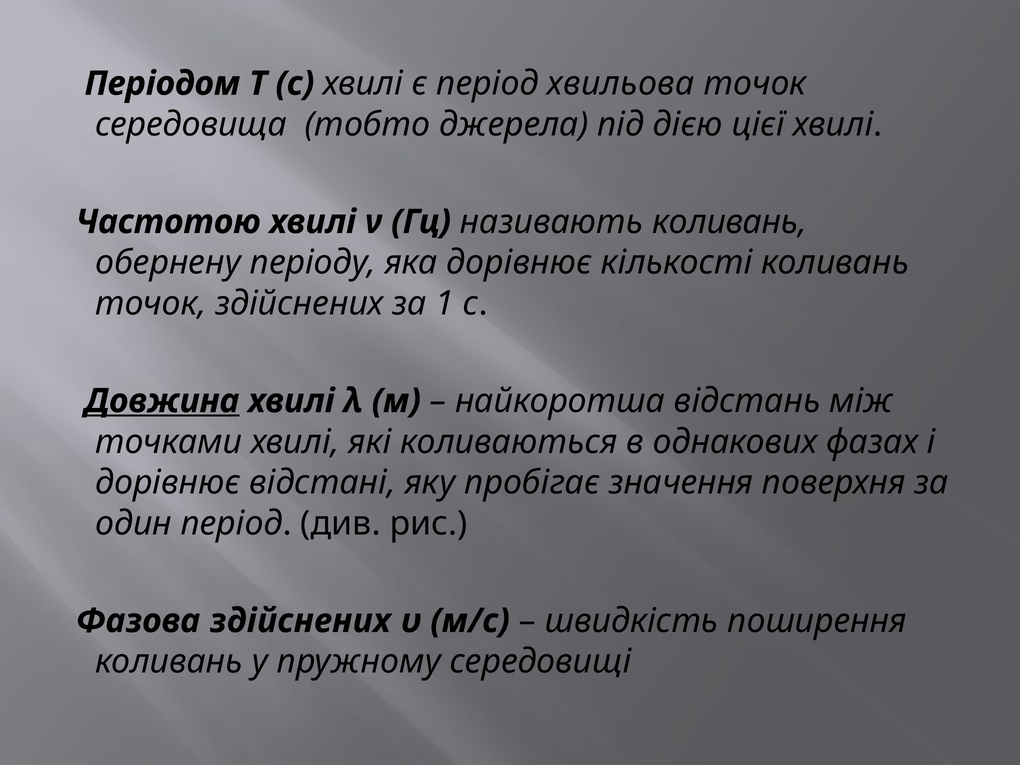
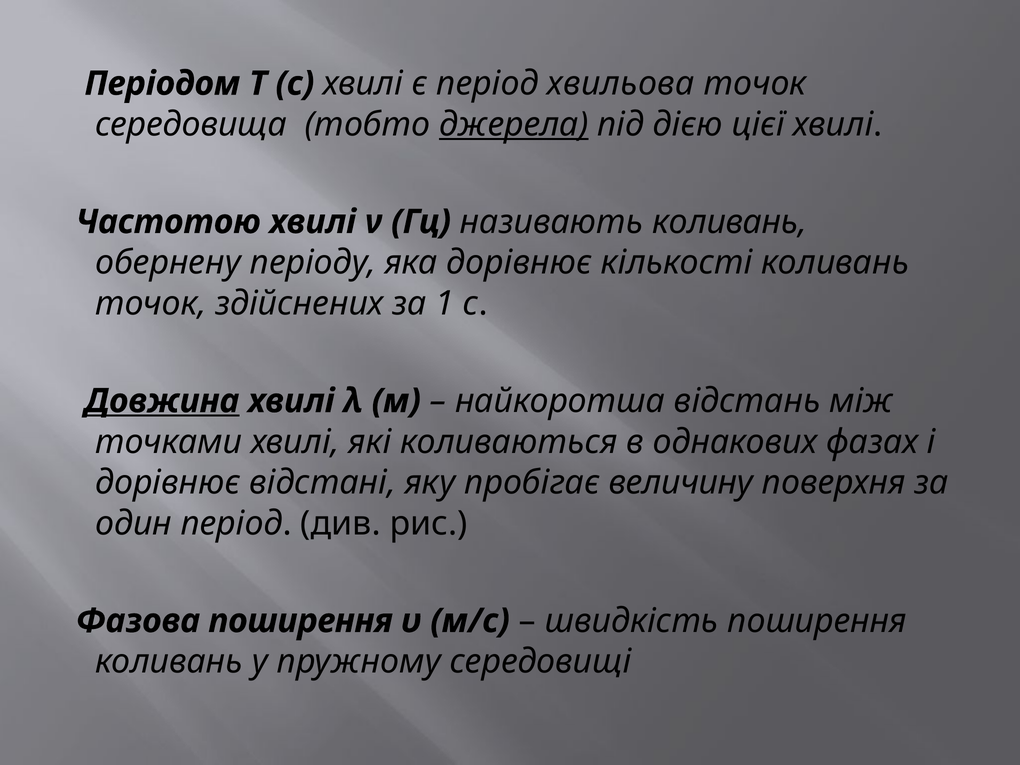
джерела underline: none -> present (514, 124)
значення: значення -> величину (681, 483)
Фазова здійснених: здійснених -> поширення (301, 621)
